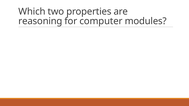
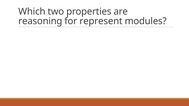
computer: computer -> represent (101, 21)
